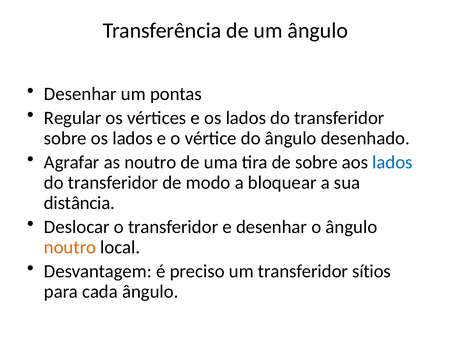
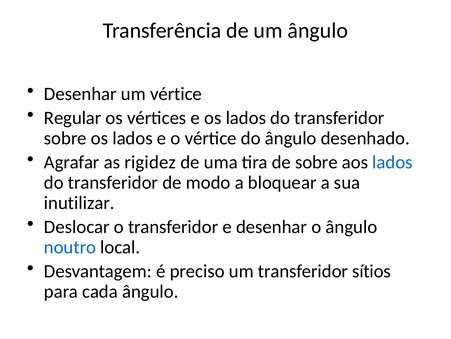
um pontas: pontas -> vértice (176, 94)
as noutro: noutro -> rigidez (150, 162)
distância: distância -> inutilizar (79, 202)
noutro colour: orange -> blue (70, 247)
